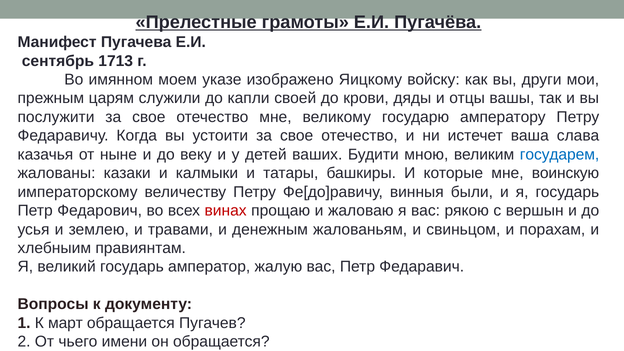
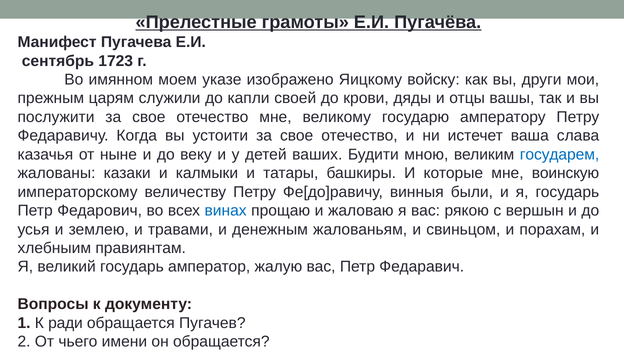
1713: 1713 -> 1723 (116, 61)
винах colour: red -> blue (226, 211)
март: март -> ради (65, 323)
